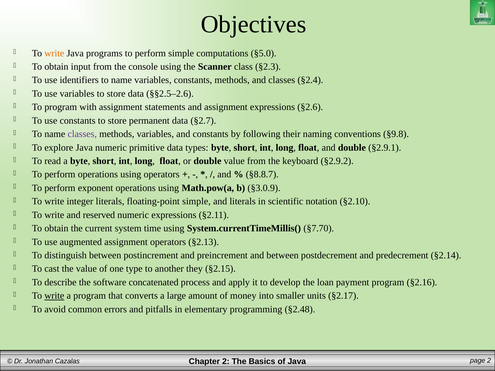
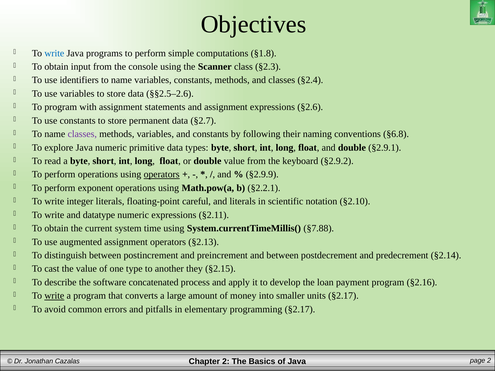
write colour: orange -> blue (54, 53)
§5.0: §5.0 -> §1.8 (264, 53)
§9.8: §9.8 -> §6.8 (396, 134)
operators underline: none -> present (162, 175)
§8.8.7: §8.8.7 -> §2.9.9 (262, 175)
§3.0.9: §3.0.9 -> §2.2.1 (264, 188)
floating-point simple: simple -> careful (197, 202)
reserved: reserved -> datatype (99, 215)
§7.70: §7.70 -> §7.88 (319, 229)
programming §2.48: §2.48 -> §2.17 (300, 309)
